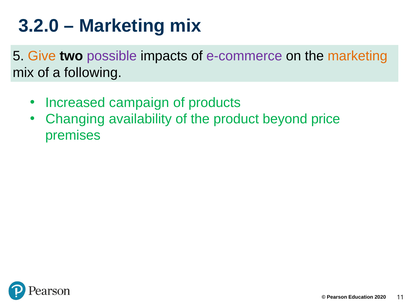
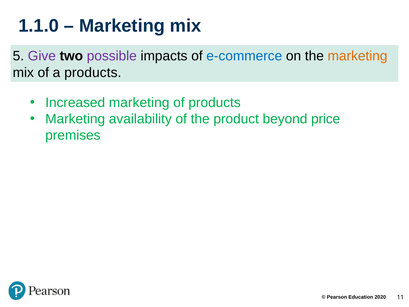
3.2.0: 3.2.0 -> 1.1.0 (39, 26)
Give colour: orange -> purple (42, 56)
e-commerce colour: purple -> blue (244, 56)
a following: following -> products (93, 72)
Increased campaign: campaign -> marketing (139, 103)
Changing: Changing -> Marketing (75, 119)
